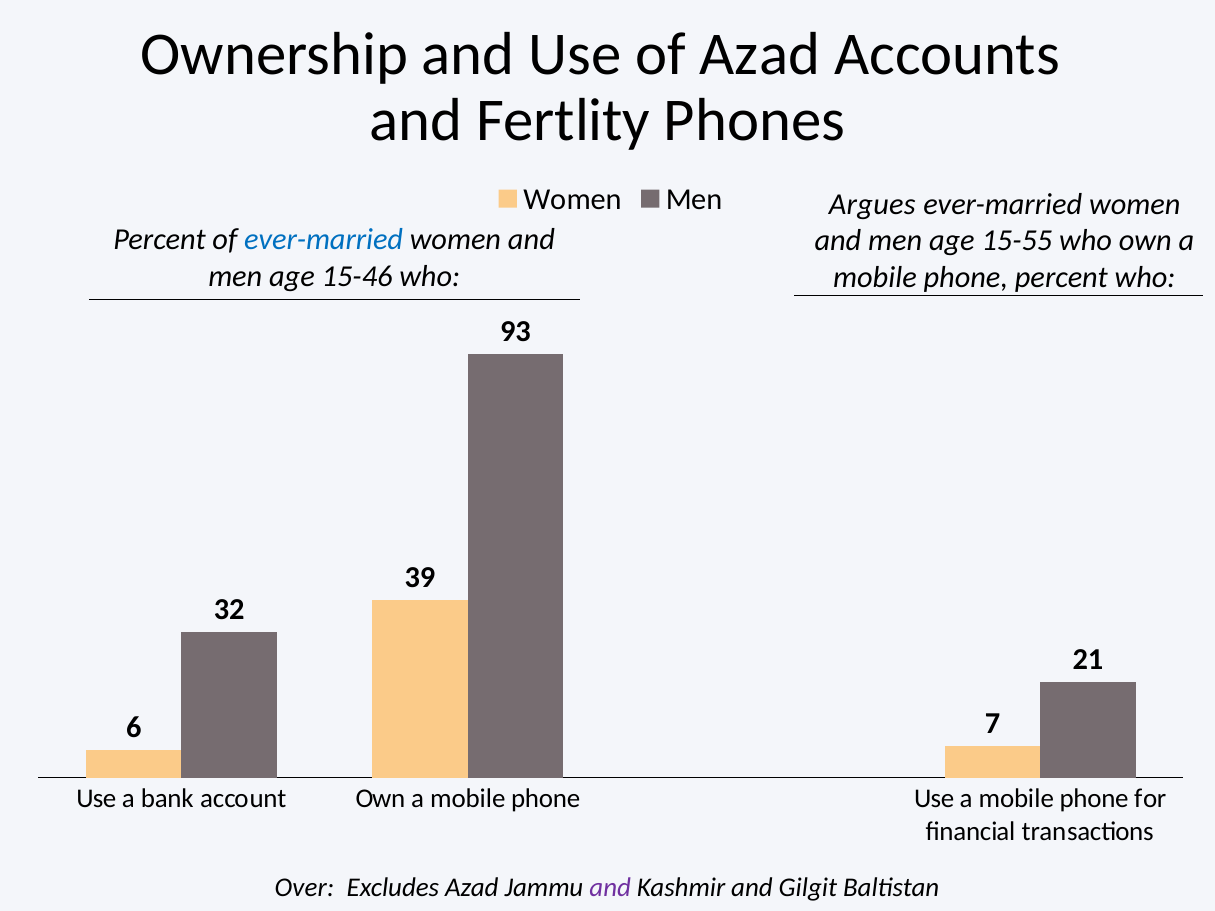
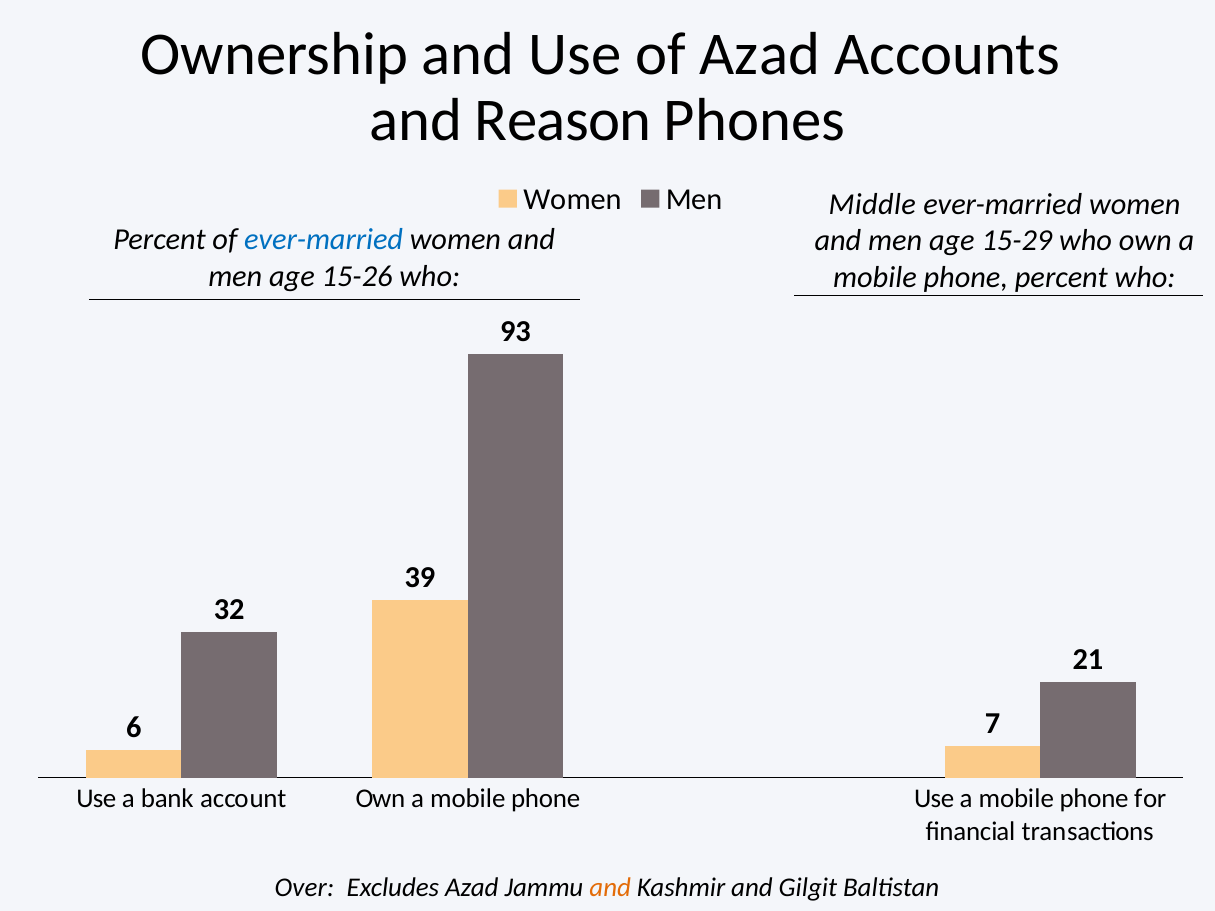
Fertlity: Fertlity -> Reason (563, 120)
Argues: Argues -> Middle (872, 204)
15-55: 15-55 -> 15-29 (1017, 241)
15-46: 15-46 -> 15-26 (357, 276)
and colour: purple -> orange (610, 888)
